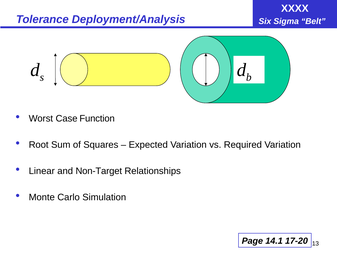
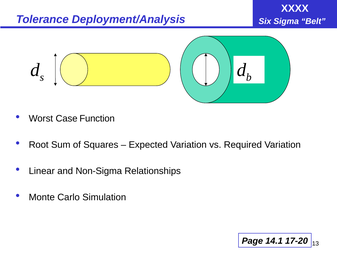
Non-Target: Non-Target -> Non-Sigma (99, 171)
